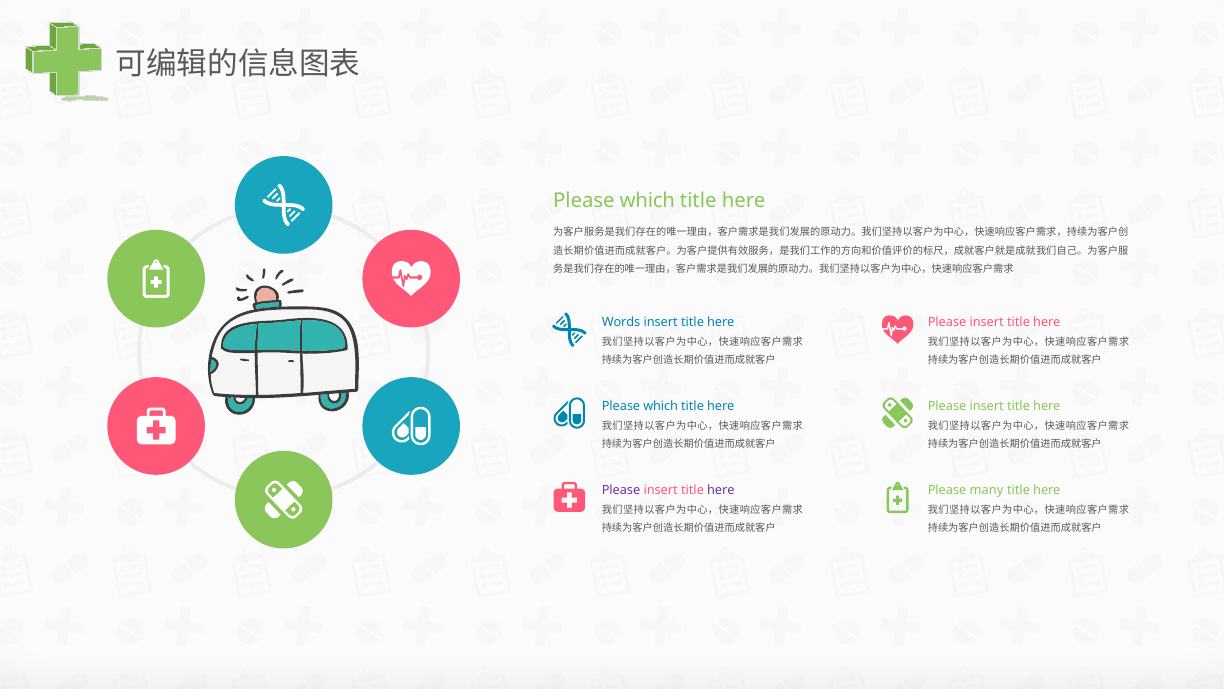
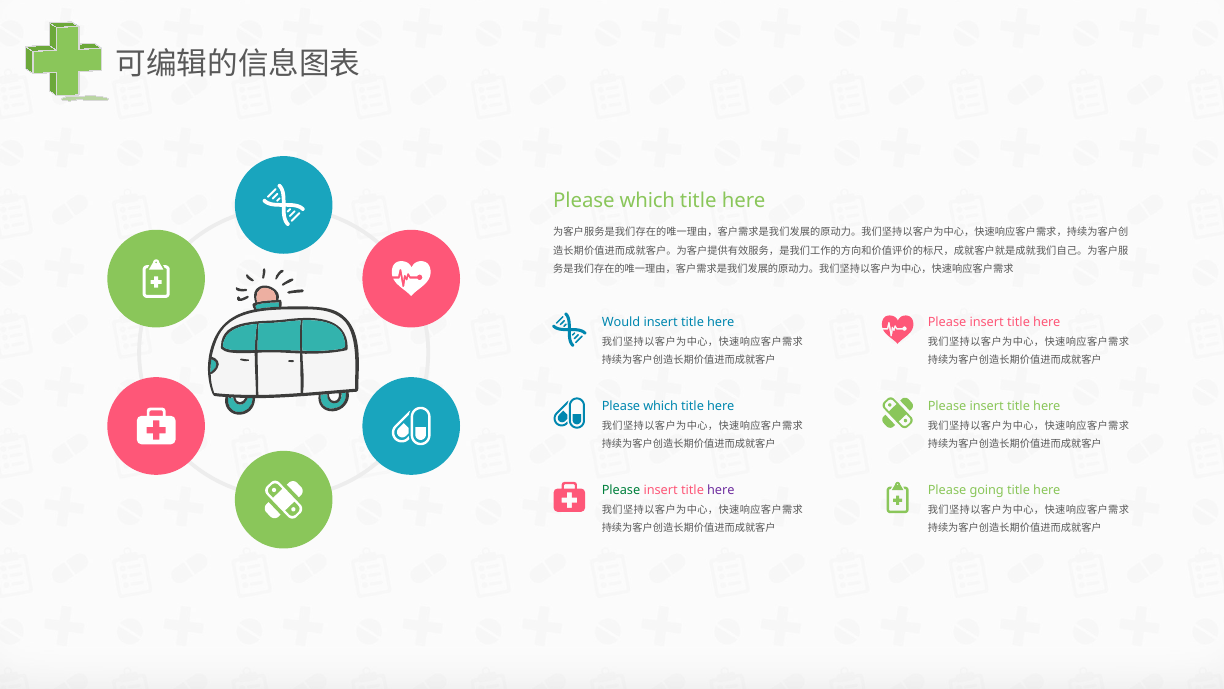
Words: Words -> Would (621, 322)
Please colour: purple -> green (621, 490)
many: many -> going (987, 490)
